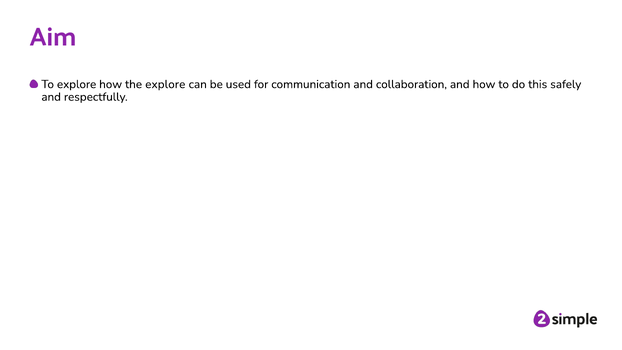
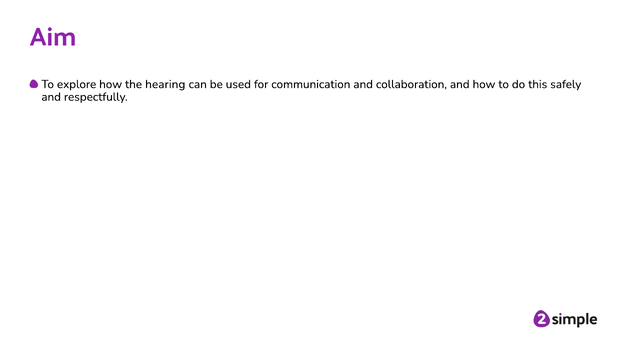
the explore: explore -> hearing (165, 84)
